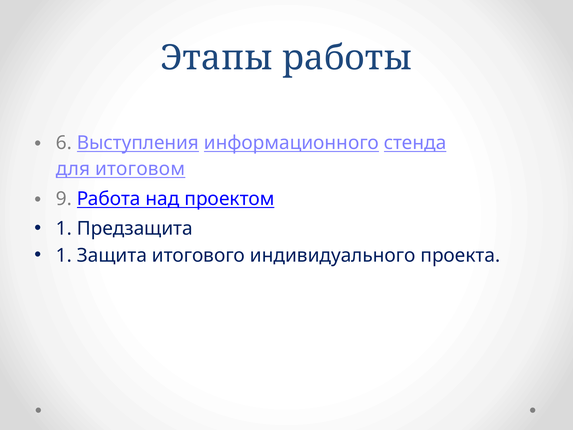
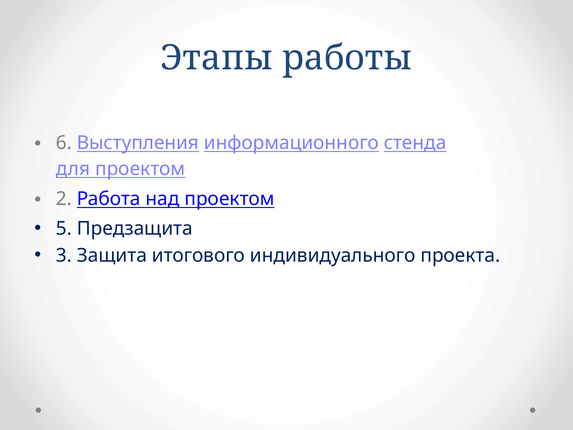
для итоговом: итоговом -> проектом (140, 169)
9: 9 -> 2 (64, 199)
1: 1 -> 5 (64, 229)
1: 1 -> 3 (64, 255)
